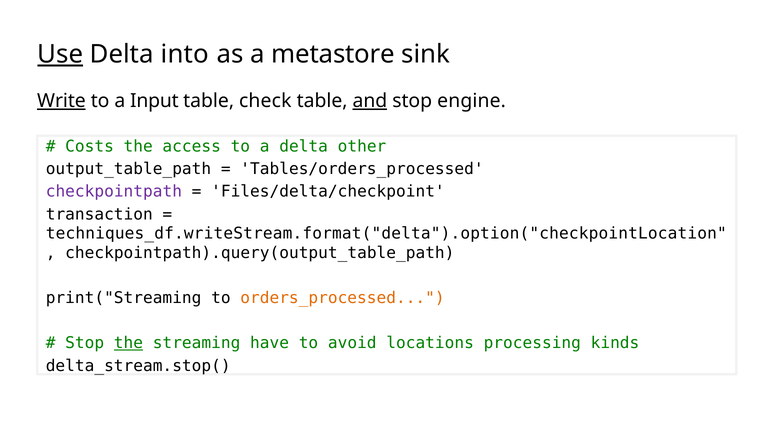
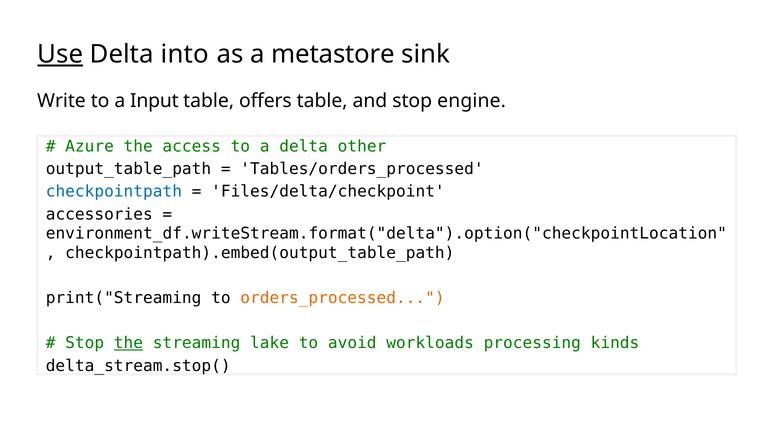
Write underline: present -> none (61, 101)
check: check -> offers (265, 101)
and underline: present -> none (370, 101)
Costs: Costs -> Azure (90, 147)
checkpointpath colour: purple -> blue (114, 192)
transaction: transaction -> accessories (99, 214)
techniques_df.writeStream.format("delta").option("checkpointLocation: techniques_df.writeStream.format("delta").option("checkpointLocation -> environment_df.writeStream.format("delta").option("checkpointLocation (386, 234)
checkpointpath).query(output_table_path: checkpointpath).query(output_table_path -> checkpointpath).embed(output_table_path (260, 253)
have: have -> lake (270, 343)
locations: locations -> workloads (430, 343)
